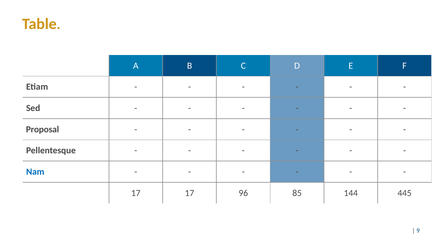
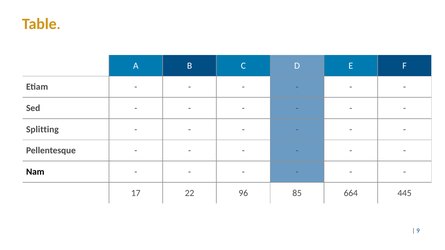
Proposal: Proposal -> Splitting (42, 129)
Nam colour: blue -> black (35, 172)
17 17: 17 -> 22 (190, 193)
144: 144 -> 664 (351, 193)
